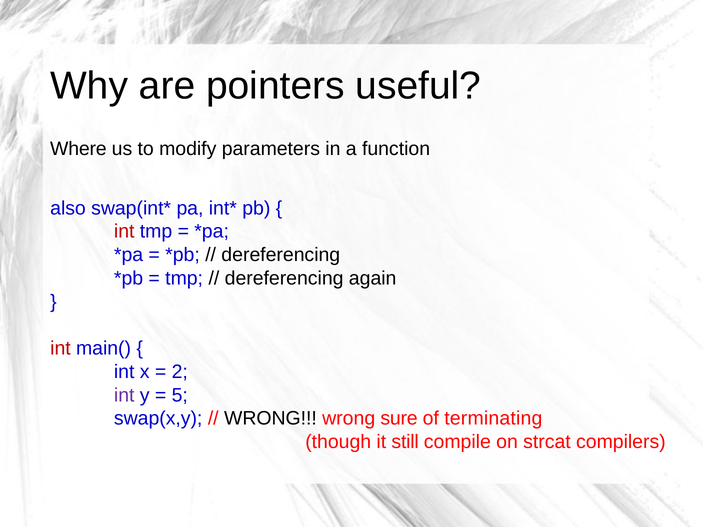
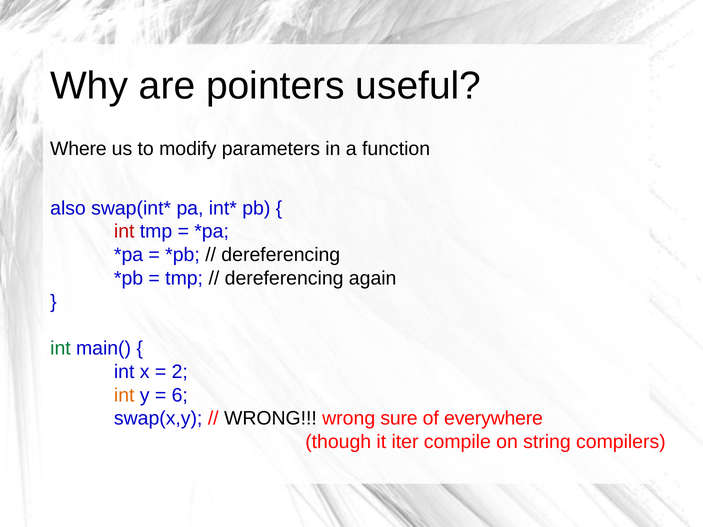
int colour: red -> green (60, 348)
int colour: purple -> orange (124, 395)
5: 5 -> 6 (180, 395)
terminating: terminating -> everywhere (493, 419)
still: still -> iter (405, 442)
strcat: strcat -> string (547, 442)
